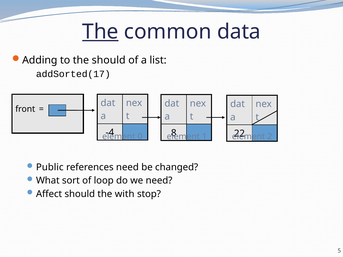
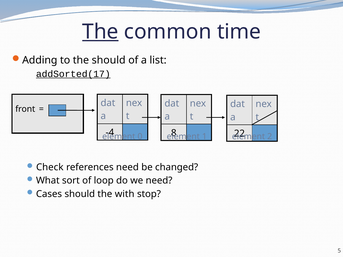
data: data -> time (239, 32)
addSorted(17 underline: none -> present (73, 74)
Public: Public -> Check (50, 167)
Affect: Affect -> Cases (49, 194)
